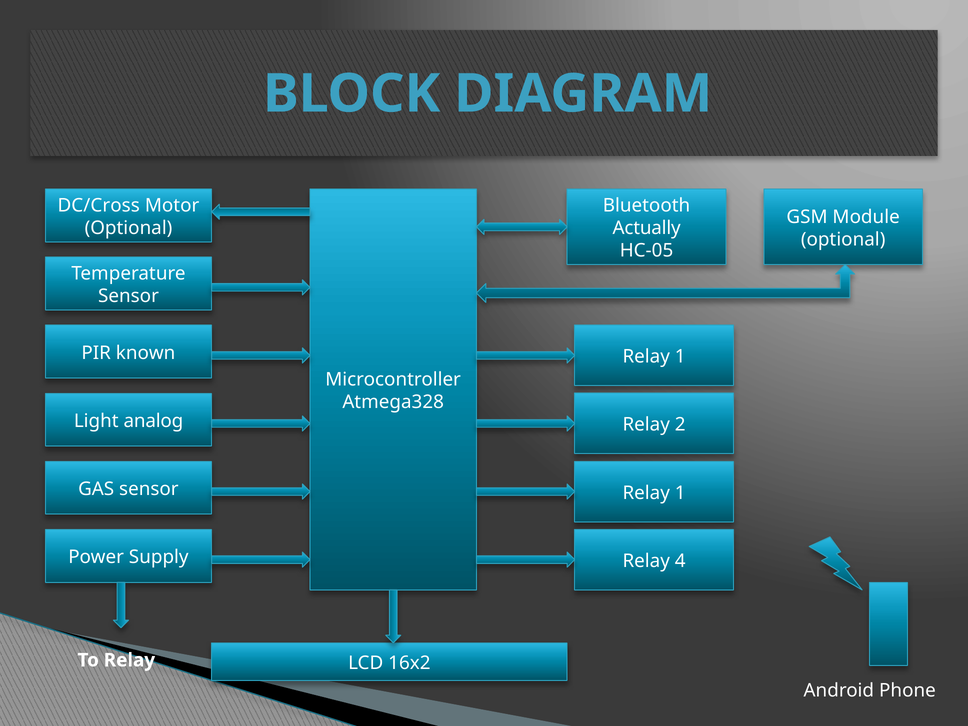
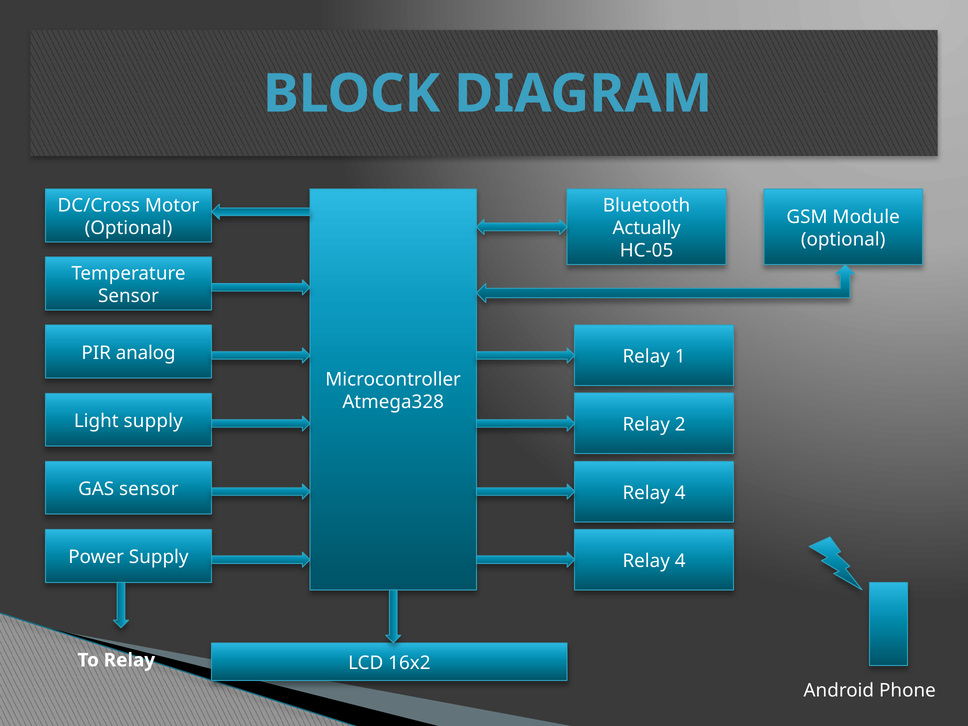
known: known -> analog (146, 353)
Light analog: analog -> supply (153, 421)
1: 1 -> 4 (680, 493)
